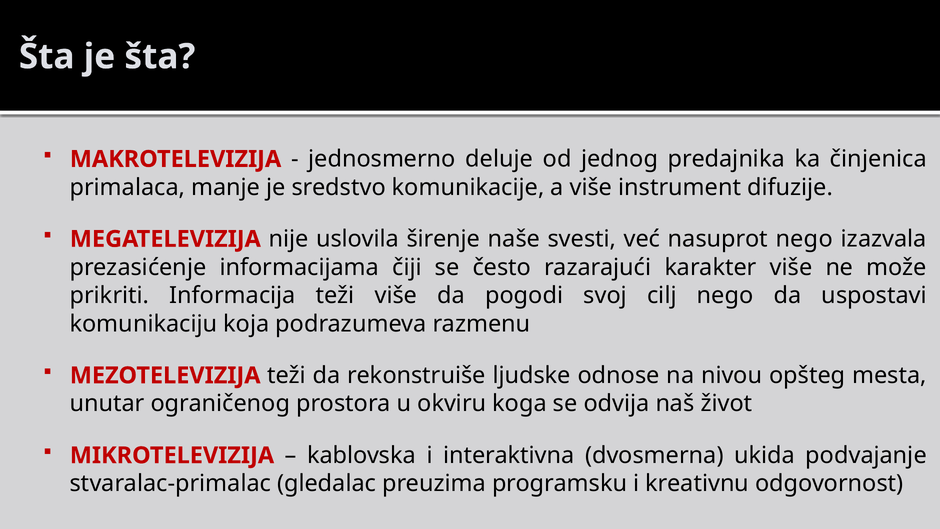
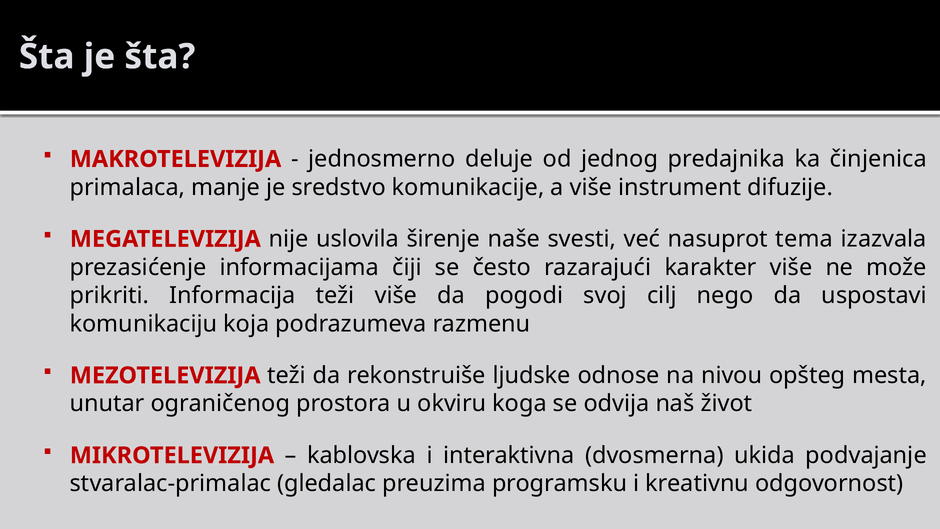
nasuprot nego: nego -> tema (804, 239)
